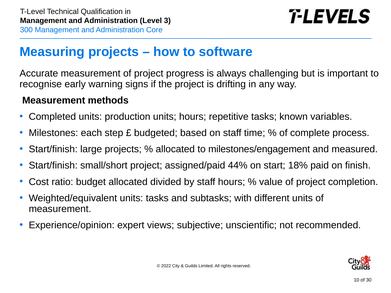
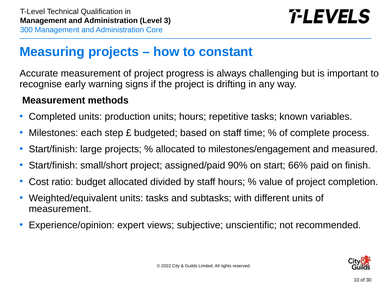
software: software -> constant (226, 52)
44%: 44% -> 90% (238, 166)
18%: 18% -> 66% (298, 166)
